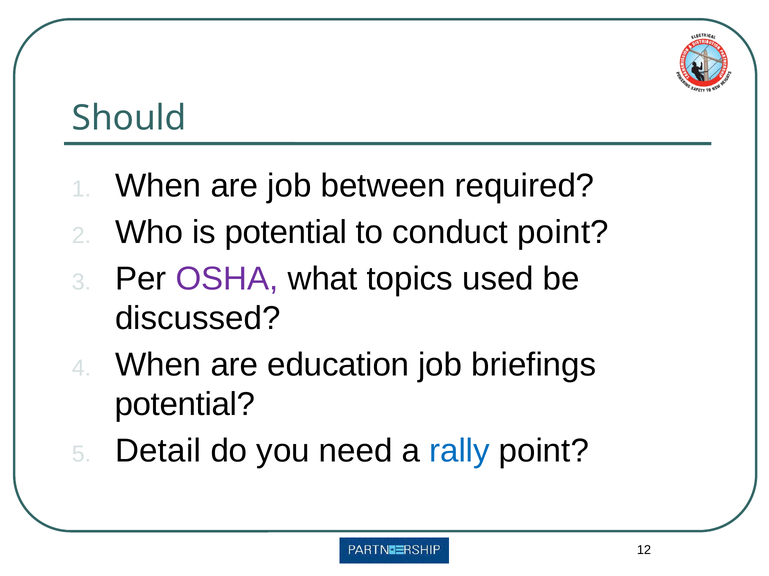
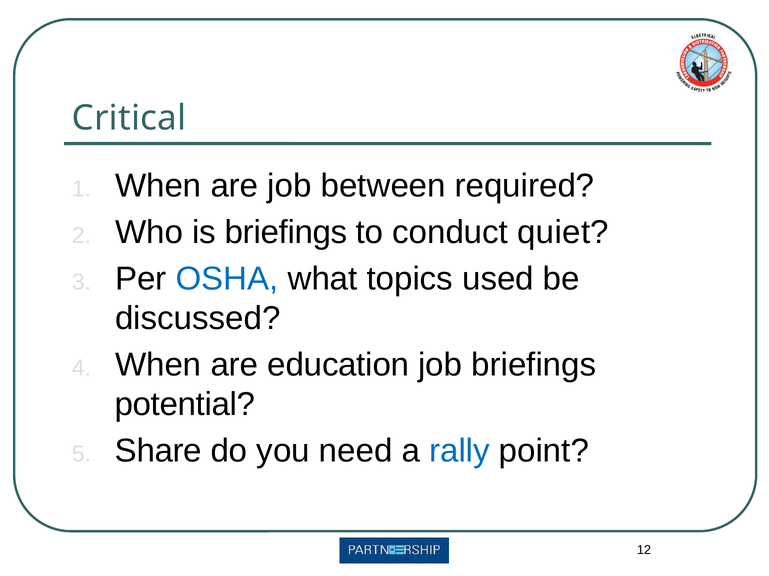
Should: Should -> Critical (129, 118)
is potential: potential -> briefings (286, 233)
conduct point: point -> quiet (563, 233)
OSHA colour: purple -> blue (227, 279)
Detail: Detail -> Share (158, 451)
